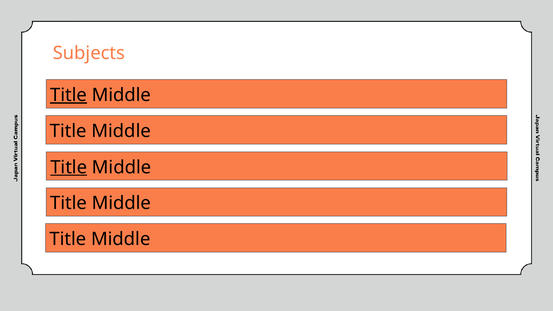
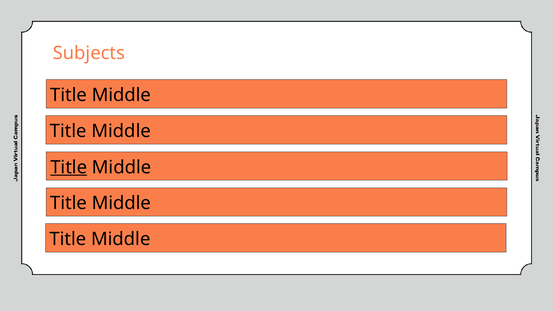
Title underline: present -> none (69, 95)
